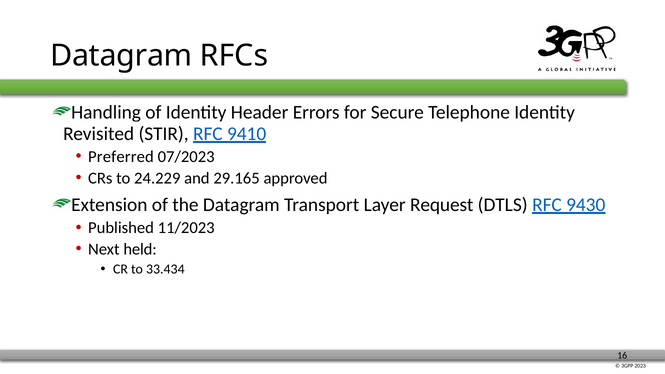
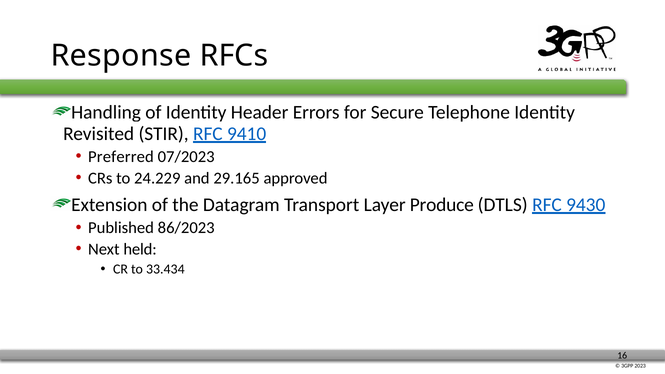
Datagram: Datagram -> Response (121, 56)
Request: Request -> Produce (442, 205)
11/2023: 11/2023 -> 86/2023 (186, 228)
